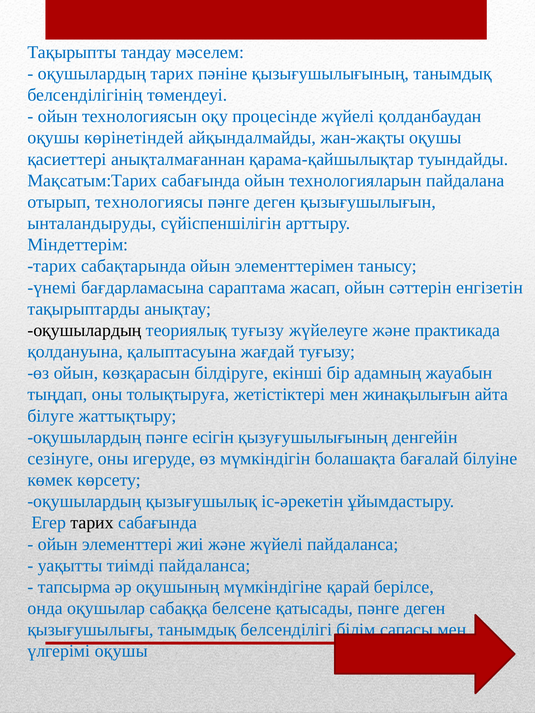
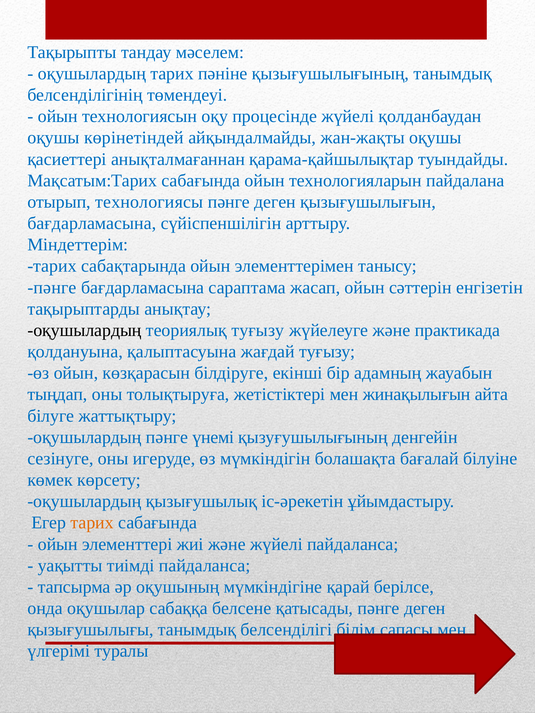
ынталандыруды: ынталандыруды -> бағдарламасына (92, 223)
үнемі: үнемі -> пәнге (52, 288)
есігін: есігін -> үнемі (213, 437)
тарих colour: black -> orange (92, 523)
үлгерімі оқушы: оқушы -> туралы (121, 651)
